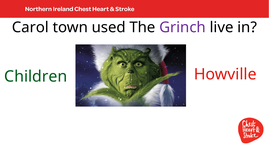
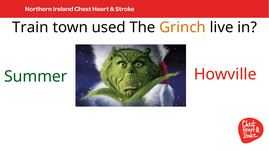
Carol: Carol -> Train (30, 27)
Grinch colour: purple -> orange (183, 27)
Children: Children -> Summer (36, 77)
